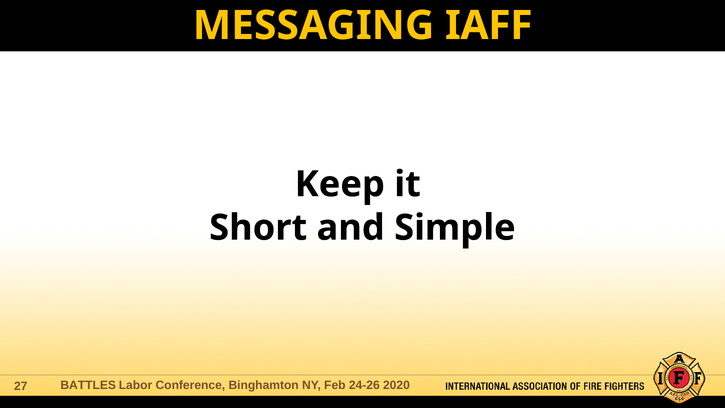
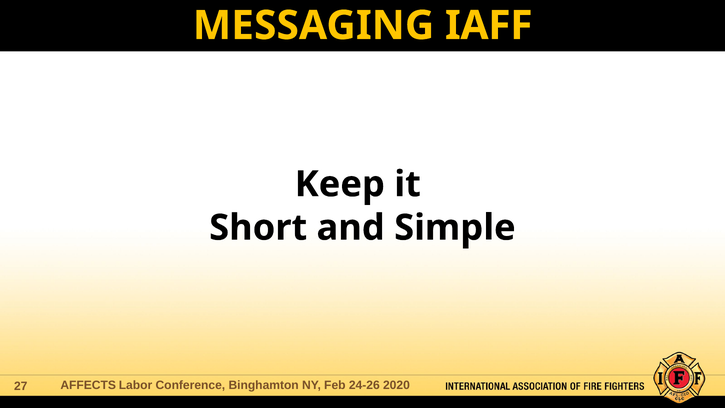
BATTLES: BATTLES -> AFFECTS (88, 385)
